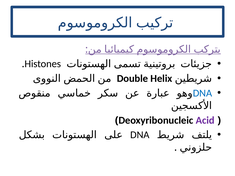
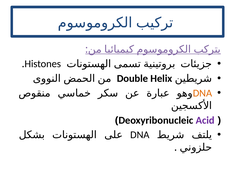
DNA colour: blue -> orange (202, 93)
